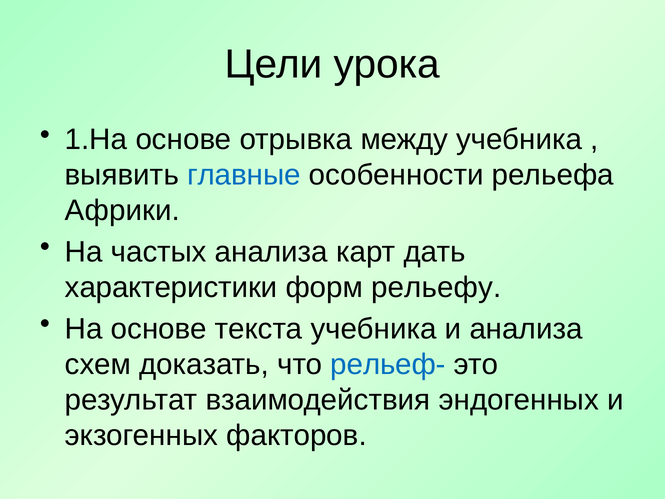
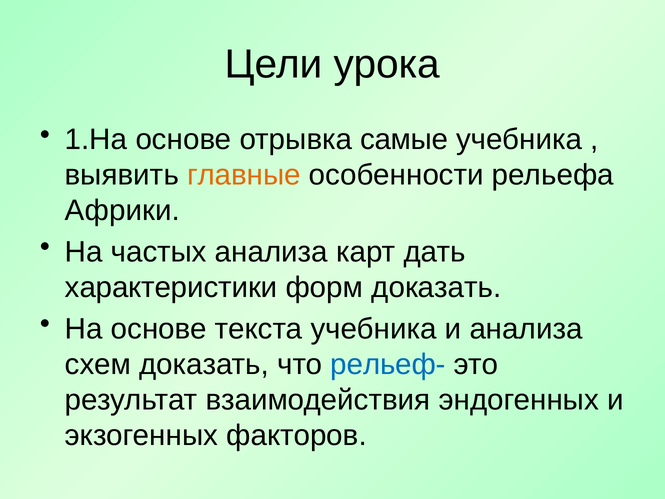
между: между -> самые (404, 140)
главные colour: blue -> orange (244, 175)
форм рельефу: рельефу -> доказать (436, 287)
